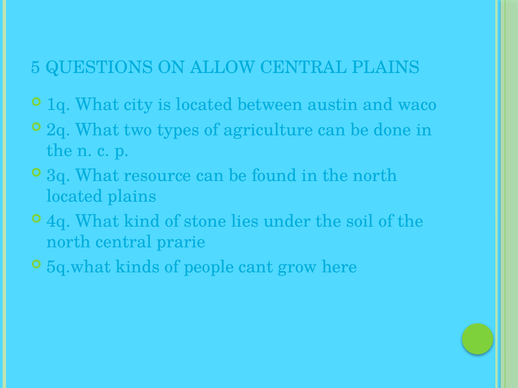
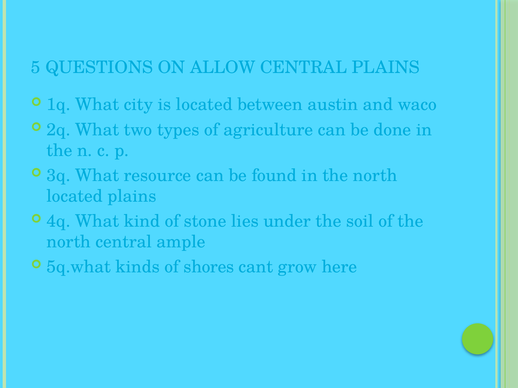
prarie: prarie -> ample (181, 242)
people: people -> shores (209, 267)
